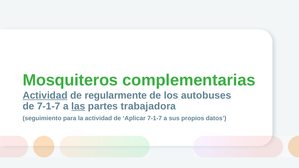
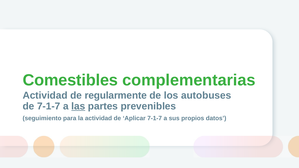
Mosquiteros: Mosquiteros -> Comestibles (70, 80)
Actividad underline: present -> none (45, 96)
trabajadora: trabajadora -> prevenibles (148, 106)
